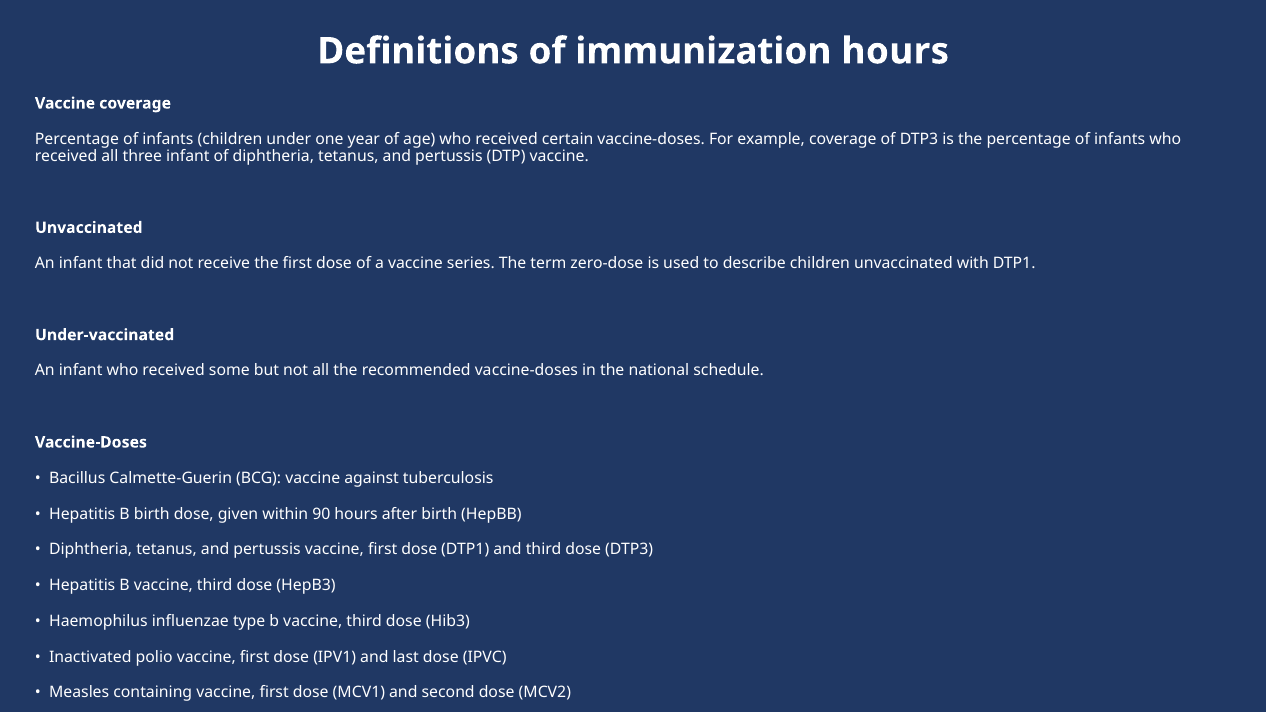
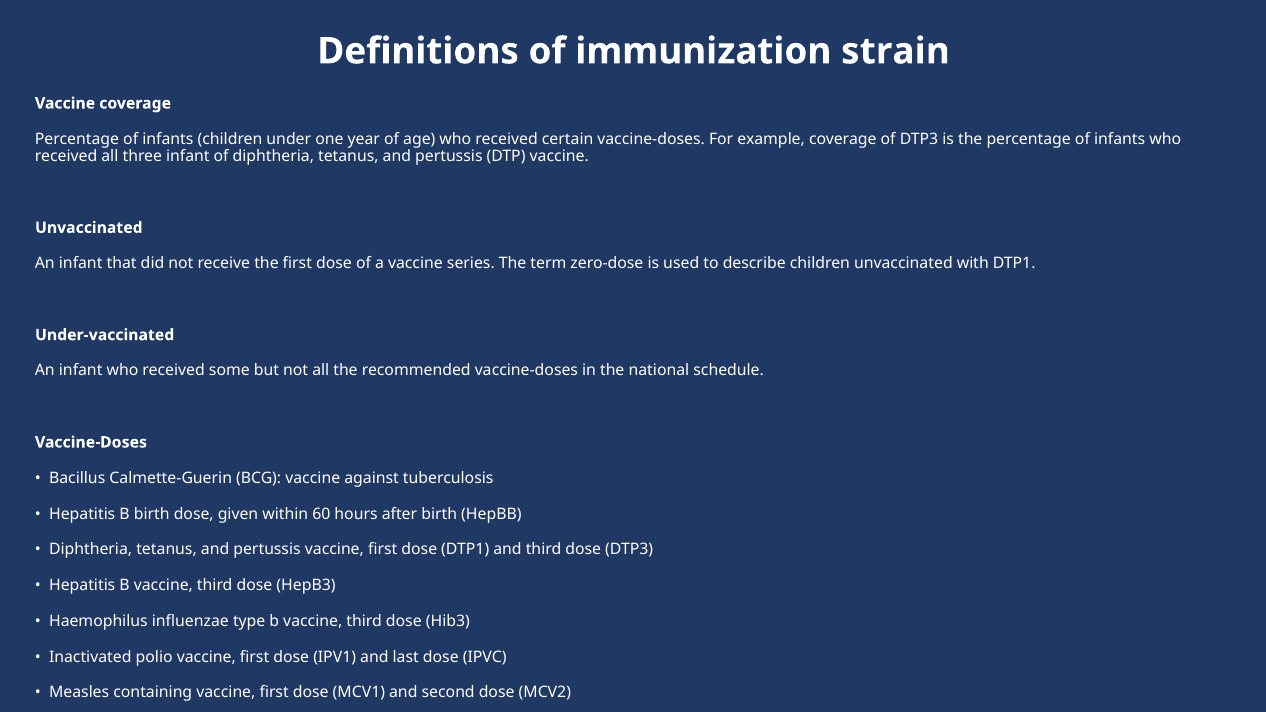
immunization hours: hours -> strain (895, 51)
90: 90 -> 60 (321, 514)
